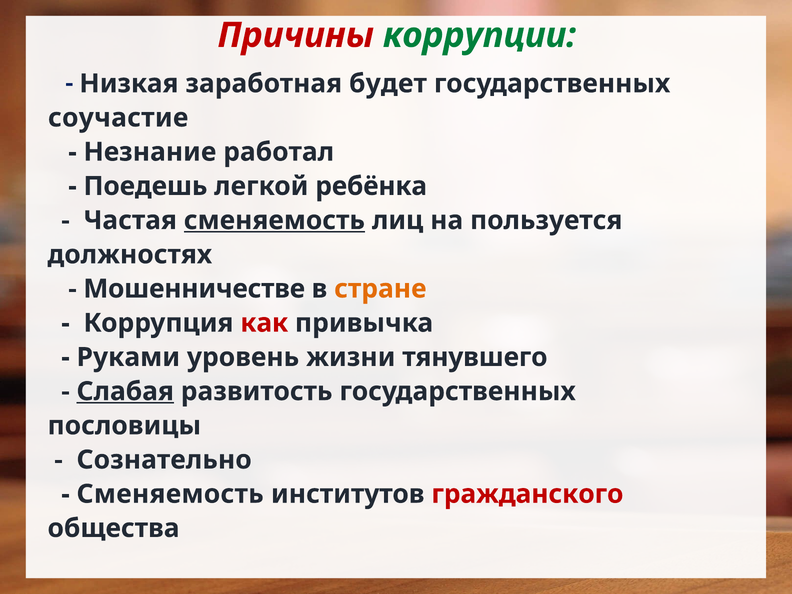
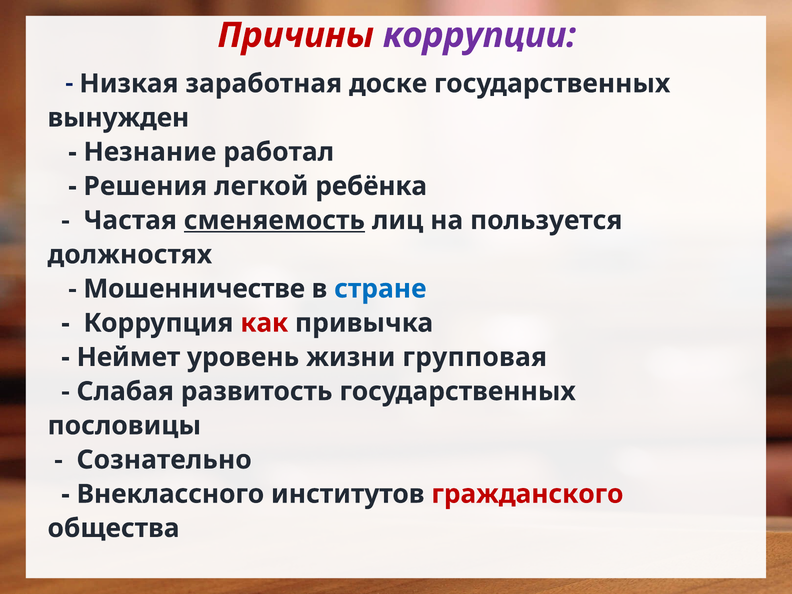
коррупции colour: green -> purple (480, 35)
будет: будет -> доске (388, 84)
соучастие: соучастие -> вынужден (118, 118)
Поедешь: Поедешь -> Решения (145, 186)
стране colour: orange -> blue (380, 289)
Руками: Руками -> Неймет (128, 357)
тянувшего: тянувшего -> групповая (475, 357)
Слабая underline: present -> none (125, 391)
Сменяемость: Сменяемость -> Внеклассного (170, 494)
